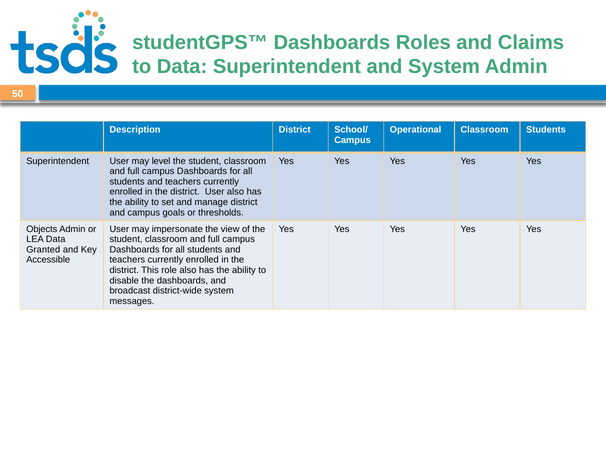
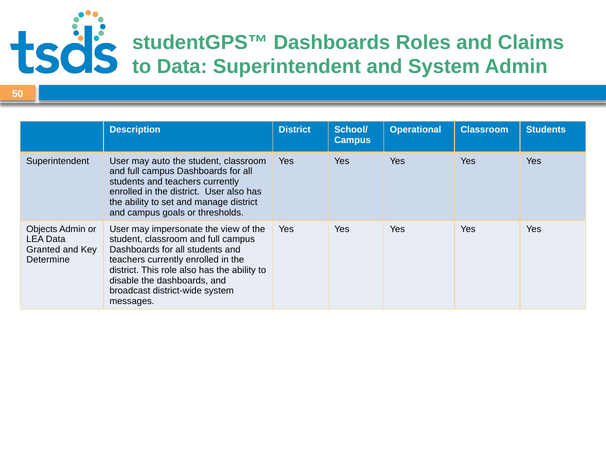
level: level -> auto (161, 161)
Accessible: Accessible -> Determine (48, 260)
